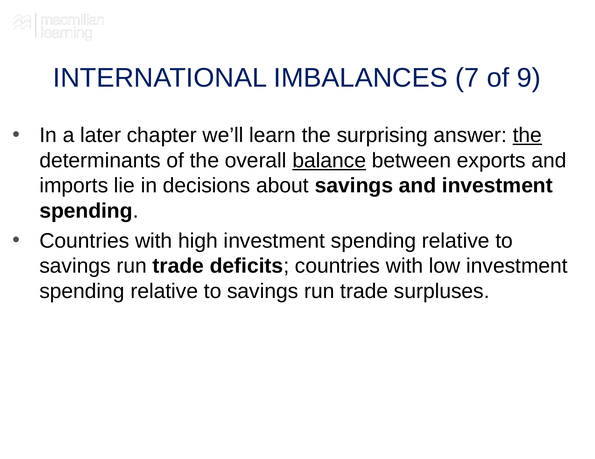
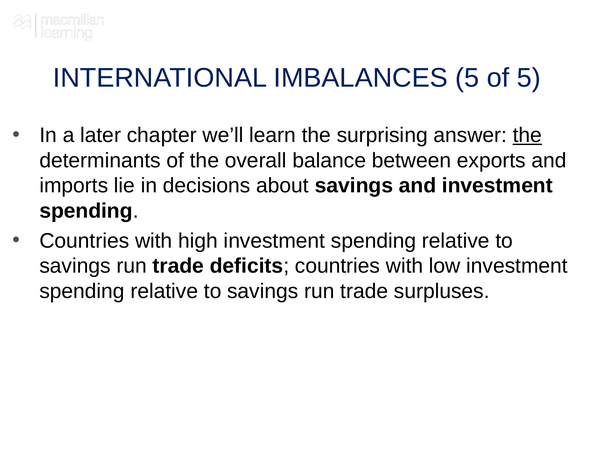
IMBALANCES 7: 7 -> 5 (467, 78)
of 9: 9 -> 5 (529, 78)
balance underline: present -> none (329, 161)
